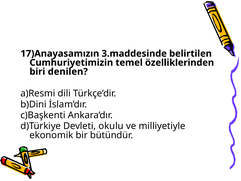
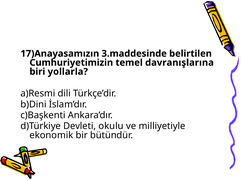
özelliklerinden: özelliklerinden -> davranışlarına (179, 63)
denilen: denilen -> yollarla (68, 72)
